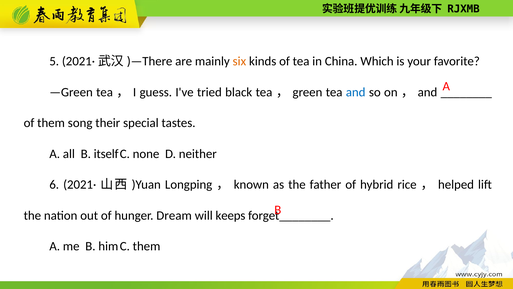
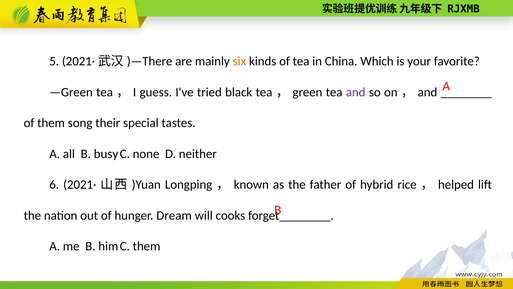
and colour: blue -> purple (356, 92)
itself: itself -> busy (106, 154)
keeps: keeps -> cooks (230, 215)
